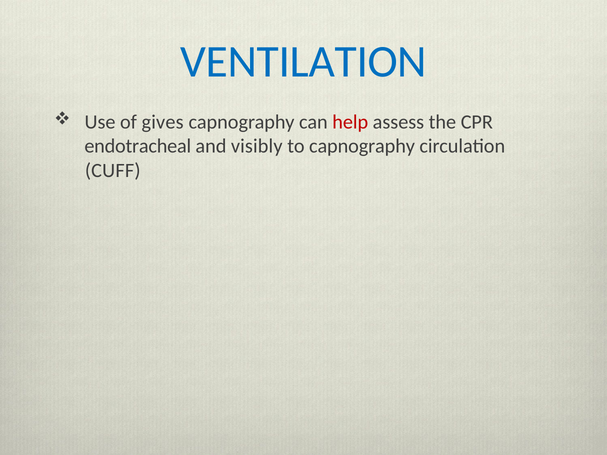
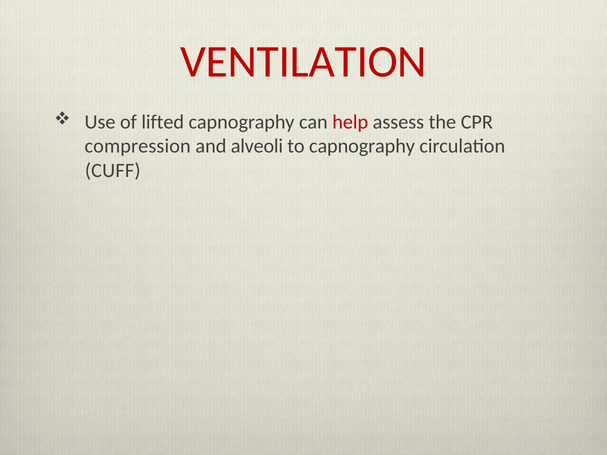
VENTILATION colour: blue -> red (304, 62)
gives: gives -> lifted (163, 122)
endotracheal: endotracheal -> compression (138, 146)
visibly: visibly -> alveoli (257, 146)
